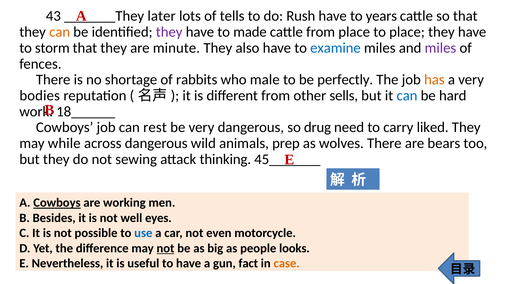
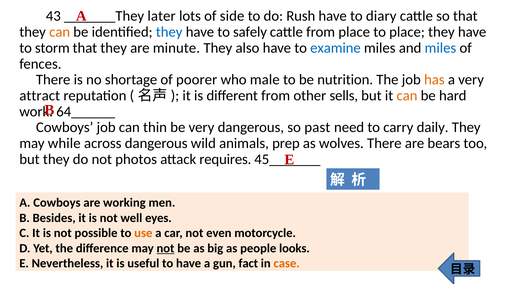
tells: tells -> side (232, 16)
years: years -> diary (381, 16)
they colour: purple -> blue (169, 32)
made: made -> safely (250, 32)
miles colour: purple -> blue (440, 48)
rabbits: rabbits -> poorer (197, 80)
perfectly: perfectly -> nutrition (345, 80)
bodies: bodies -> attract (40, 96)
can colour: blue -> orange (407, 96)
18______: 18______ -> 64______ (86, 112)
rest: rest -> thin (155, 127)
drug: drug -> past (317, 127)
liked: liked -> daily (433, 127)
sewing: sewing -> photos (136, 159)
thinking: thinking -> requires (225, 159)
Cowboys underline: present -> none (57, 203)
use colour: blue -> orange (143, 233)
